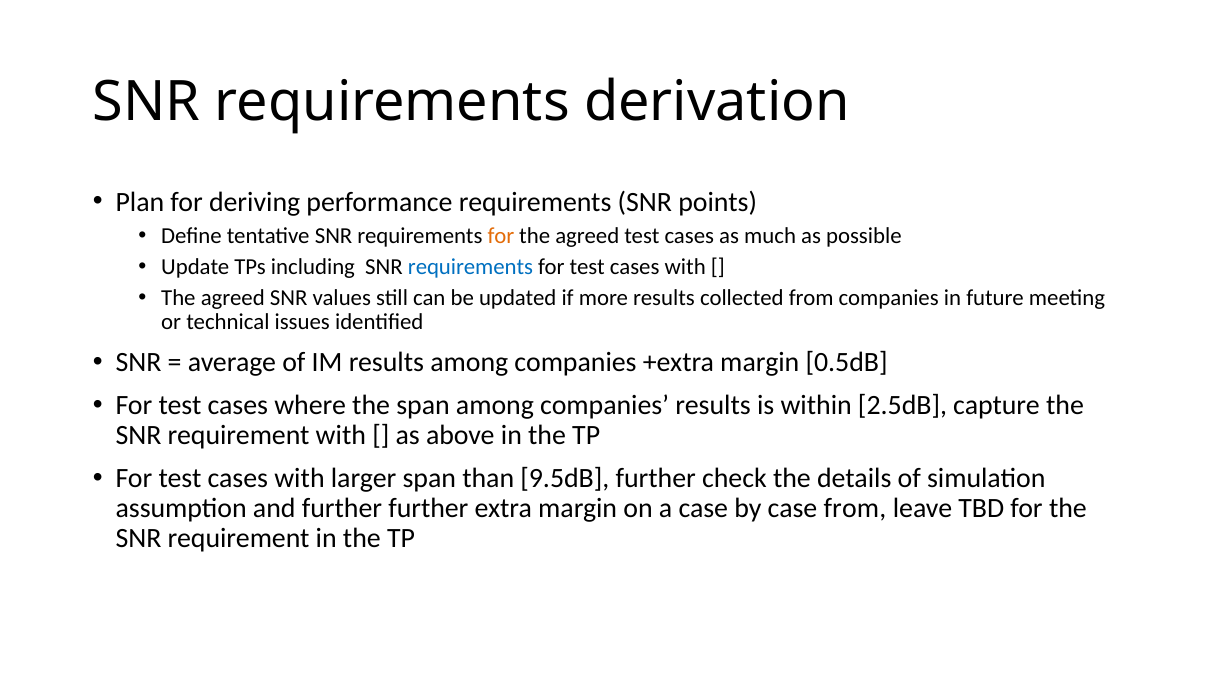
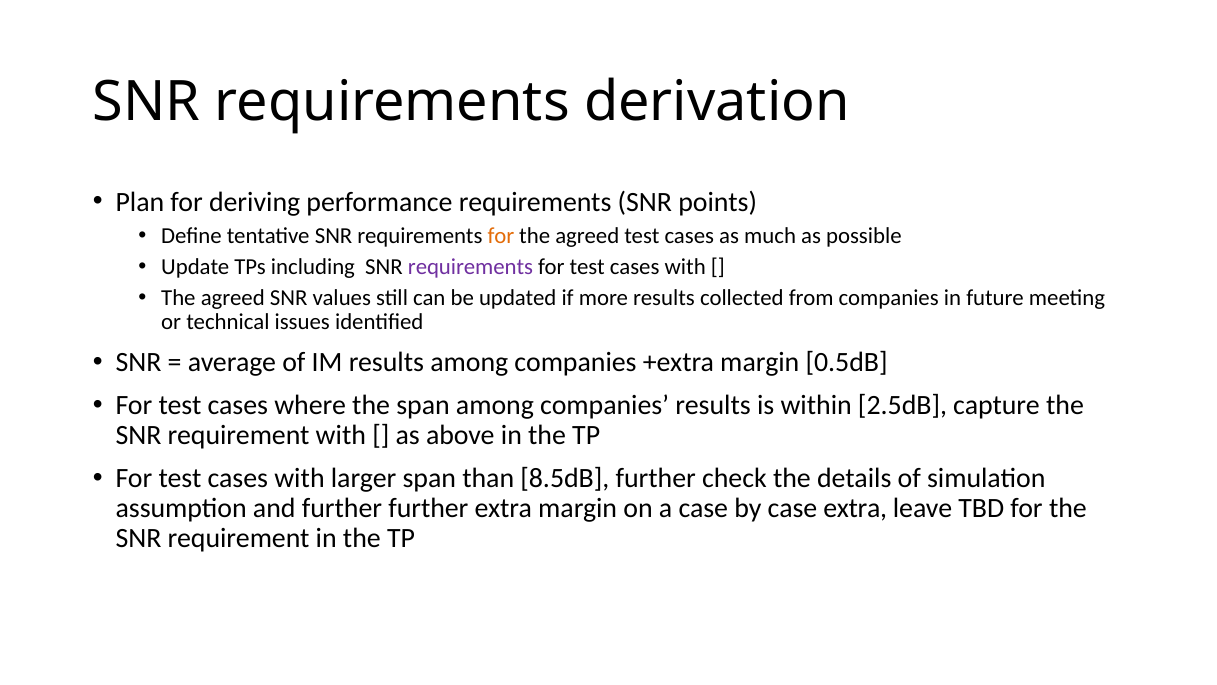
requirements colour: blue -> purple (470, 266)
9.5dB: 9.5dB -> 8.5dB (565, 478)
case from: from -> extra (855, 508)
